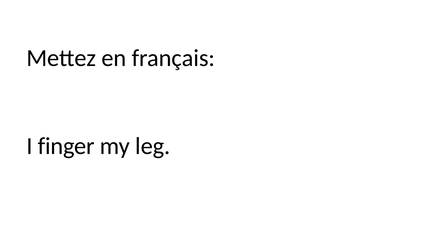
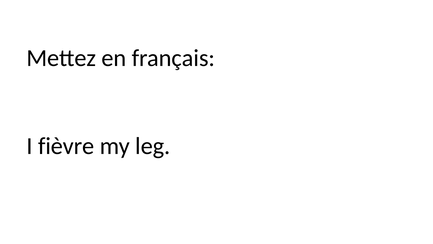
finger: finger -> fièvre (66, 146)
